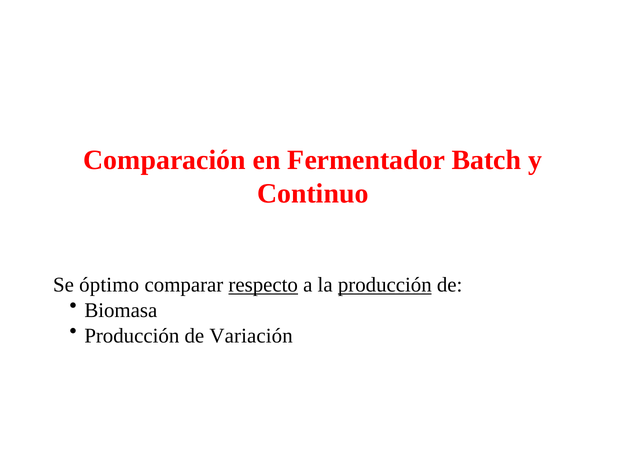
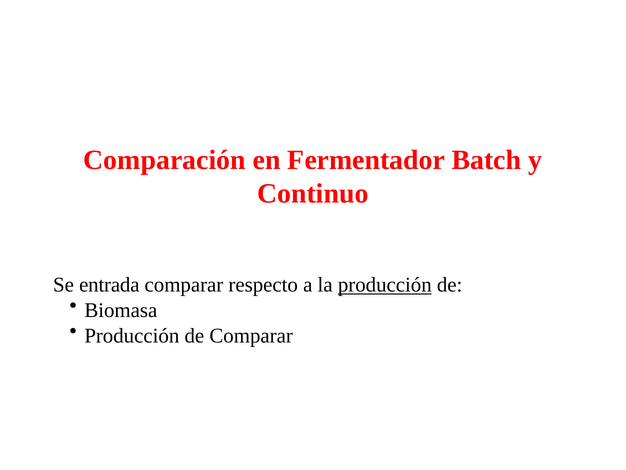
óptimo: óptimo -> entrada (109, 285)
respecto underline: present -> none (263, 285)
de Variación: Variación -> Comparar (251, 336)
